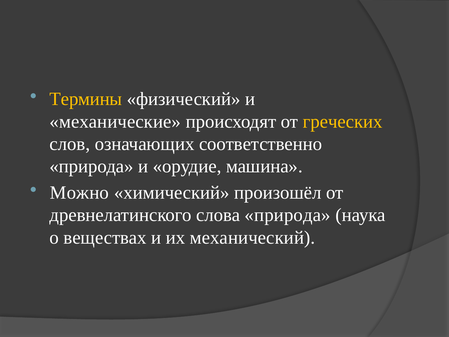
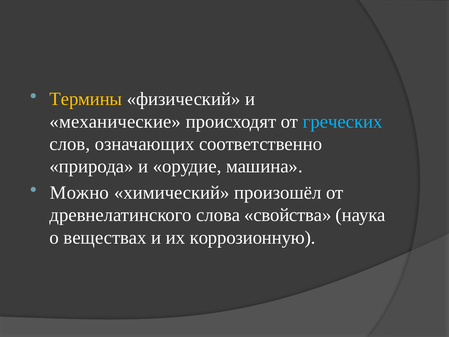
греческих colour: yellow -> light blue (343, 121)
слова природа: природа -> свойства (288, 215)
механический: механический -> коррозионную (253, 237)
